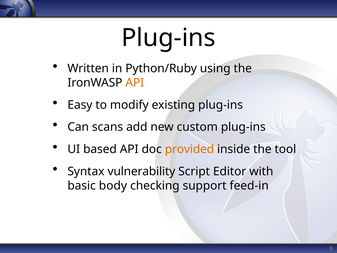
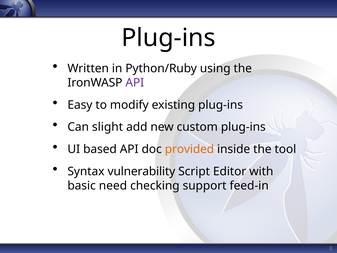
API colour: orange -> purple (135, 83)
scans: scans -> slight (108, 127)
body: body -> need (113, 185)
